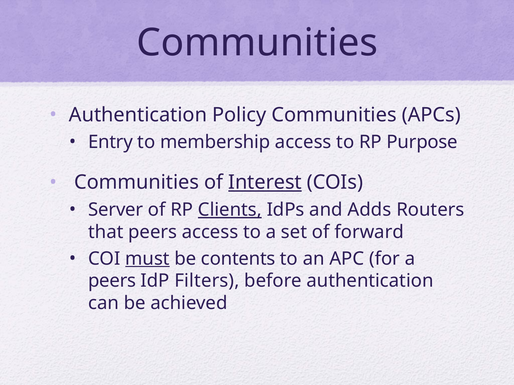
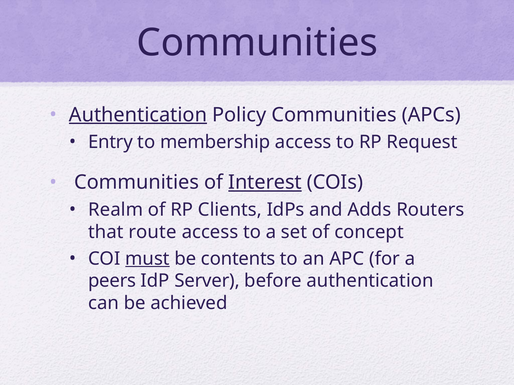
Authentication underline: none -> present (138, 115)
Purpose: Purpose -> Request (422, 142)
Server: Server -> Realm (116, 210)
Clients underline: present -> none (230, 210)
that peers: peers -> route (152, 232)
forward: forward -> concept (369, 232)
Filters: Filters -> Server (207, 281)
